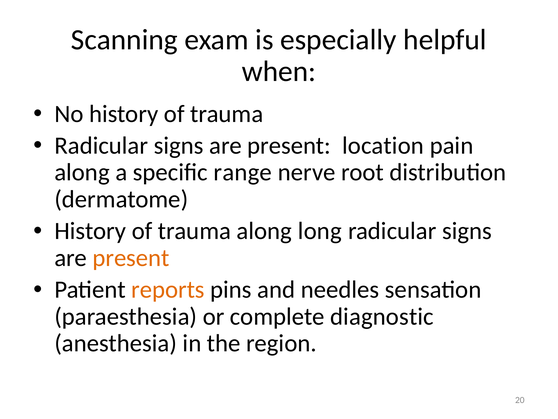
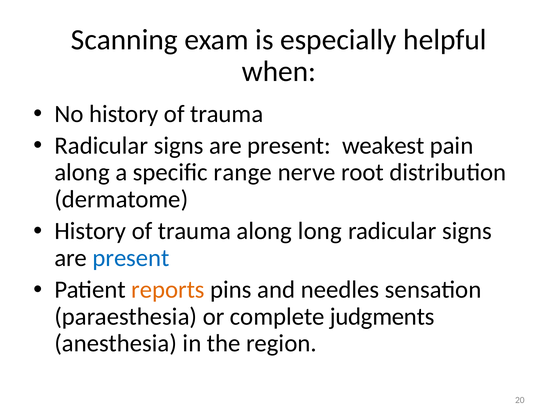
location: location -> weakest (383, 145)
present colour: orange -> blue (131, 258)
diagnostic: diagnostic -> judgments (382, 316)
